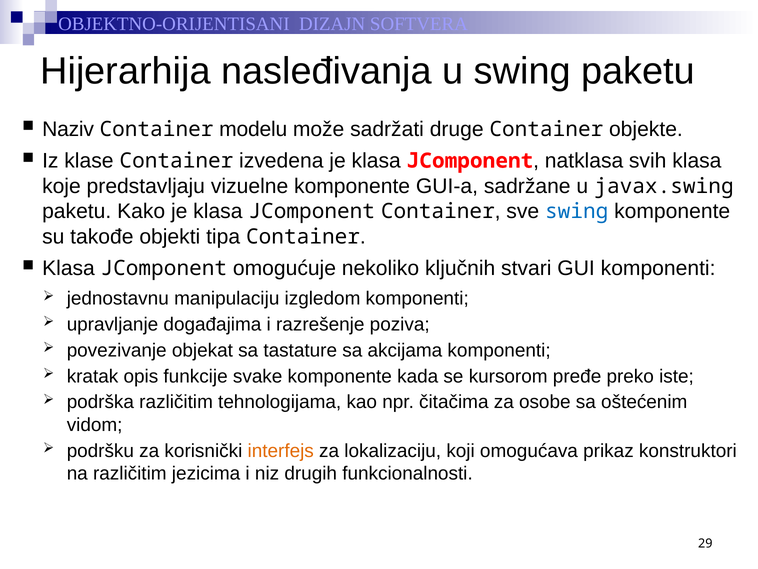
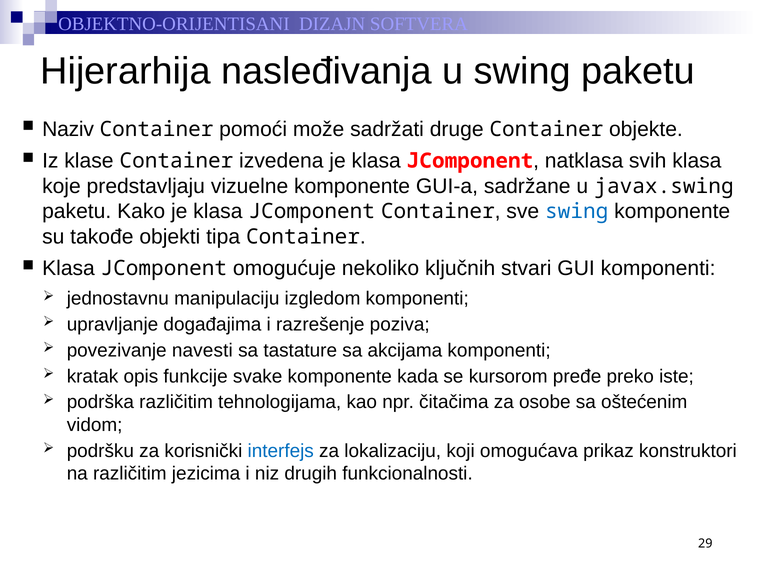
modelu: modelu -> pomoći (253, 129)
objekat: objekat -> navesti (202, 350)
interfejs colour: orange -> blue (281, 450)
